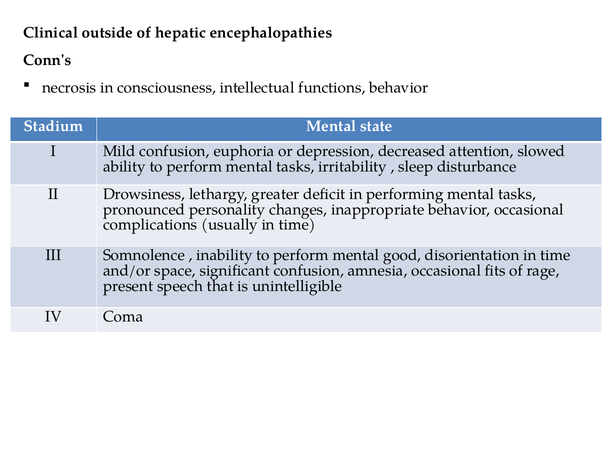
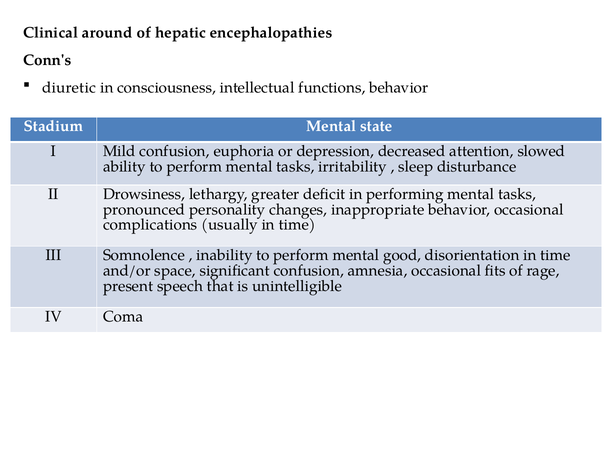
outside: outside -> around (107, 33)
necrosis: necrosis -> diuretic (69, 88)
